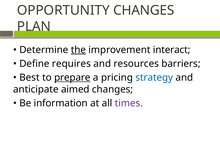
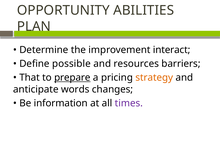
OPPORTUNITY CHANGES: CHANGES -> ABILITIES (144, 10)
the underline: present -> none (78, 50)
requires: requires -> possible (71, 64)
Best: Best -> That (30, 78)
strategy colour: blue -> orange (154, 78)
aimed: aimed -> words (75, 89)
